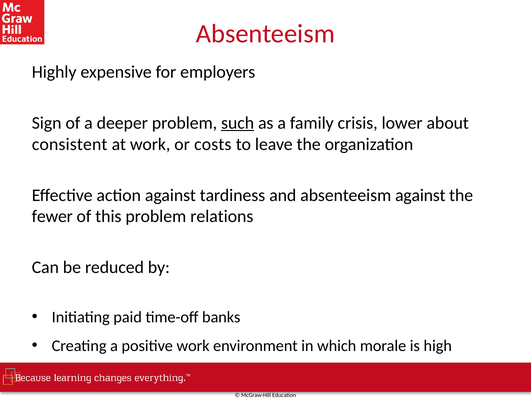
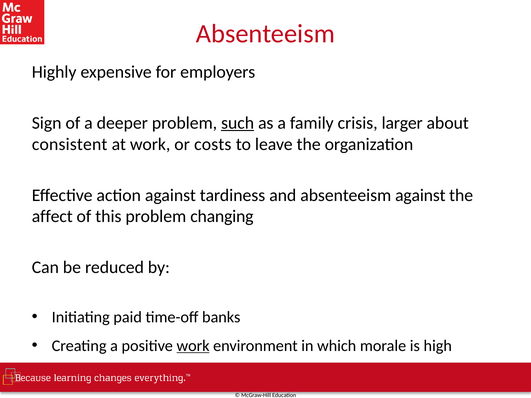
lower: lower -> larger (402, 123)
fewer: fewer -> affect (52, 217)
relations: relations -> changing (222, 217)
work underline: none -> present (193, 346)
